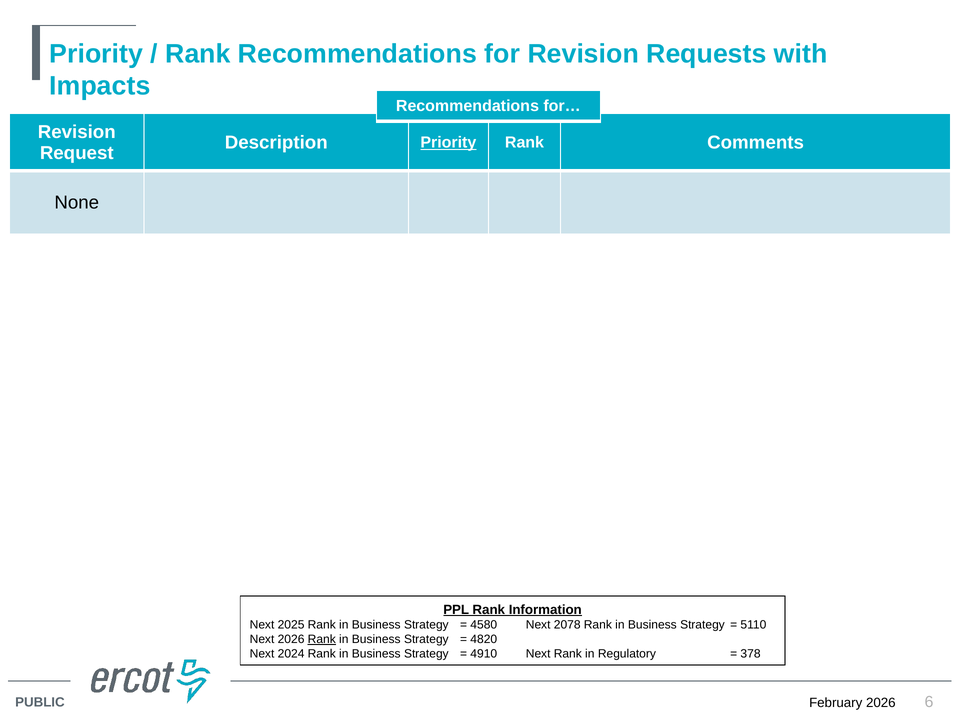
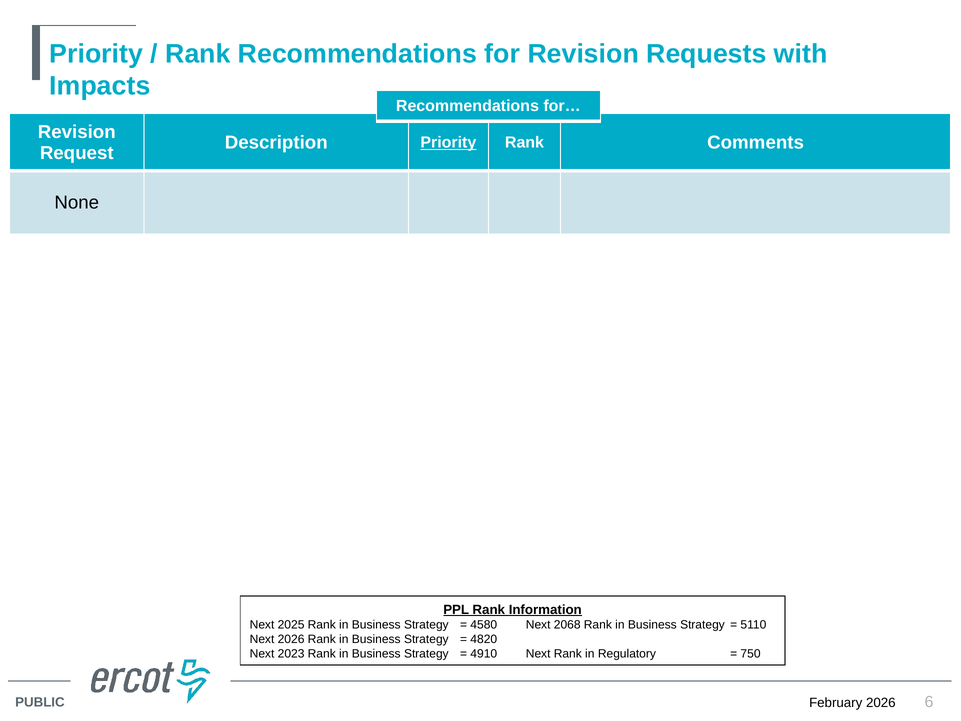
2078: 2078 -> 2068 (567, 625)
Rank underline: present -> none (322, 639)
2024: 2024 -> 2023 (291, 654)
378: 378 -> 750 (751, 654)
